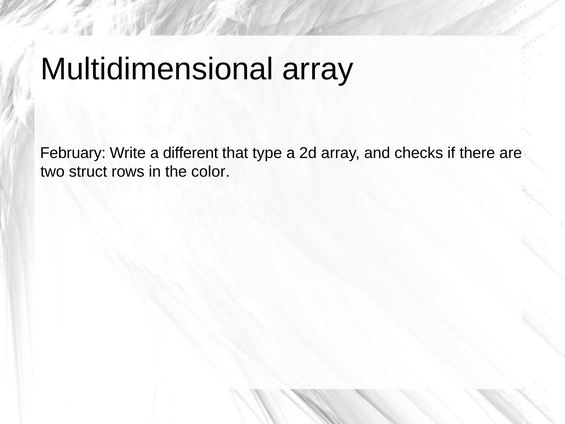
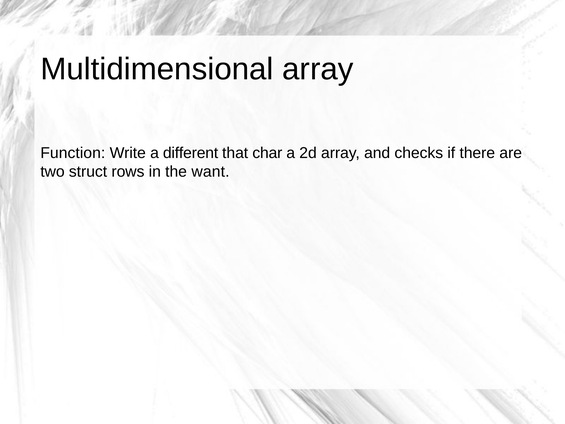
February: February -> Function (73, 153)
type: type -> char (267, 153)
color: color -> want (211, 172)
